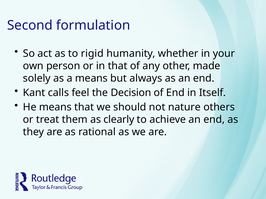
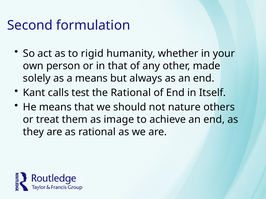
feel: feel -> test (81, 93)
the Decision: Decision -> Rational (131, 93)
clearly: clearly -> image (119, 120)
